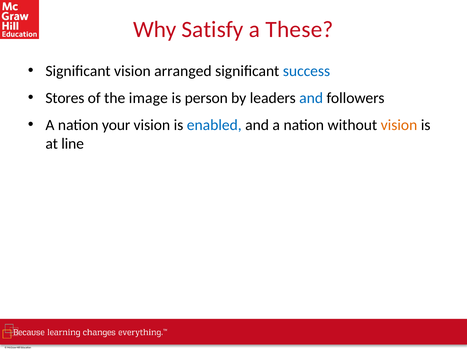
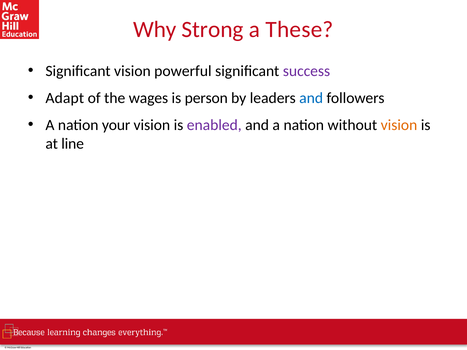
Satisfy: Satisfy -> Strong (213, 30)
arranged: arranged -> powerful (183, 71)
success colour: blue -> purple (307, 71)
Stores: Stores -> Adapt (65, 98)
image: image -> wages (148, 98)
enabled colour: blue -> purple (214, 125)
